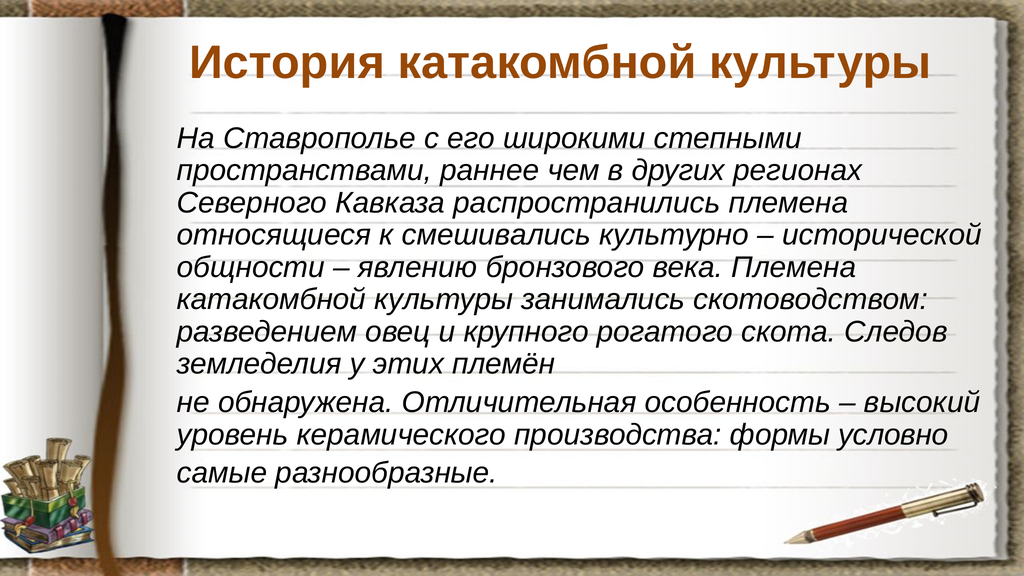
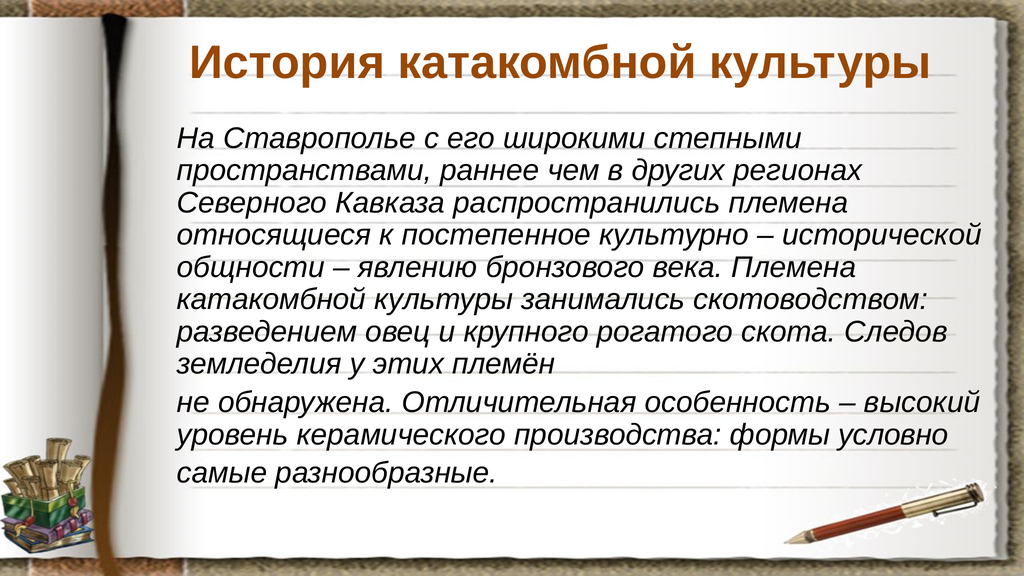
смешивались: смешивались -> постепенное (496, 235)
